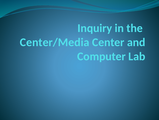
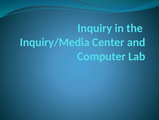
Center/Media: Center/Media -> Inquiry/Media (55, 42)
